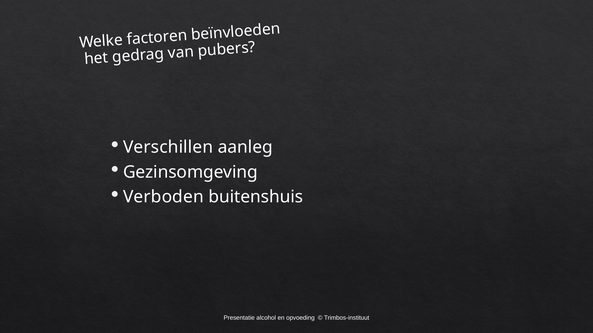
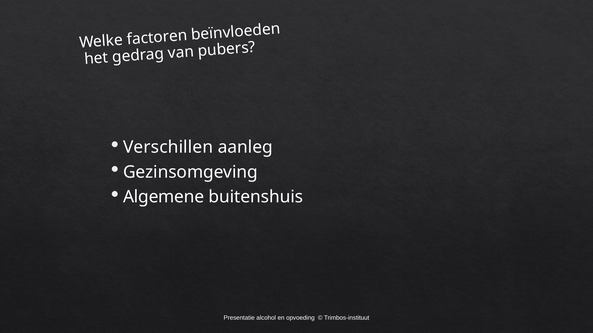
Verboden: Verboden -> Algemene (164, 197)
